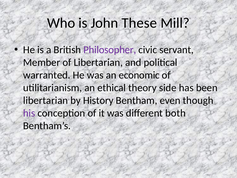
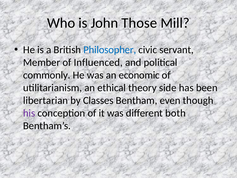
These: These -> Those (139, 23)
Philosopher colour: purple -> blue (110, 50)
of Libertarian: Libertarian -> Influenced (98, 62)
warranted: warranted -> commonly (47, 75)
History: History -> Classes (98, 100)
